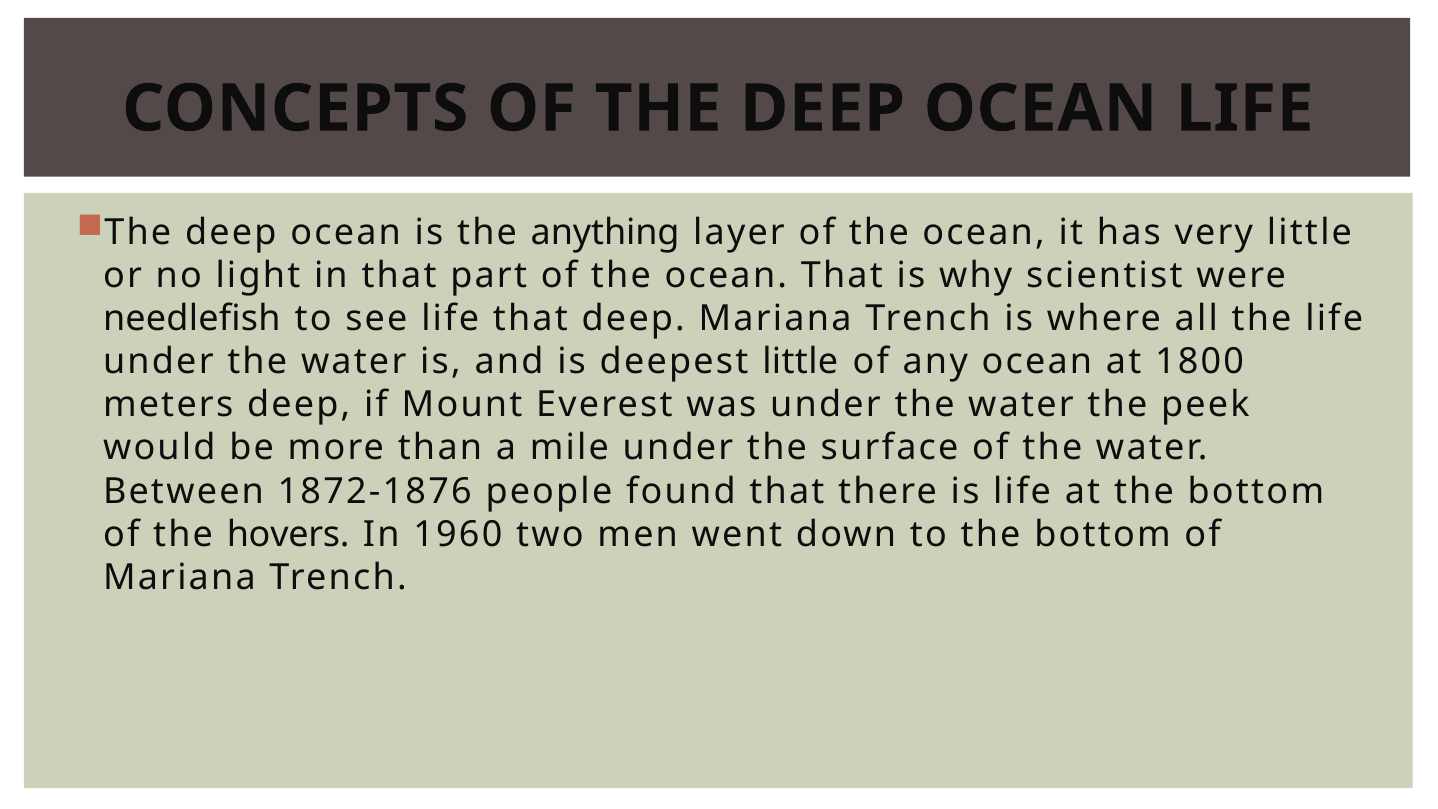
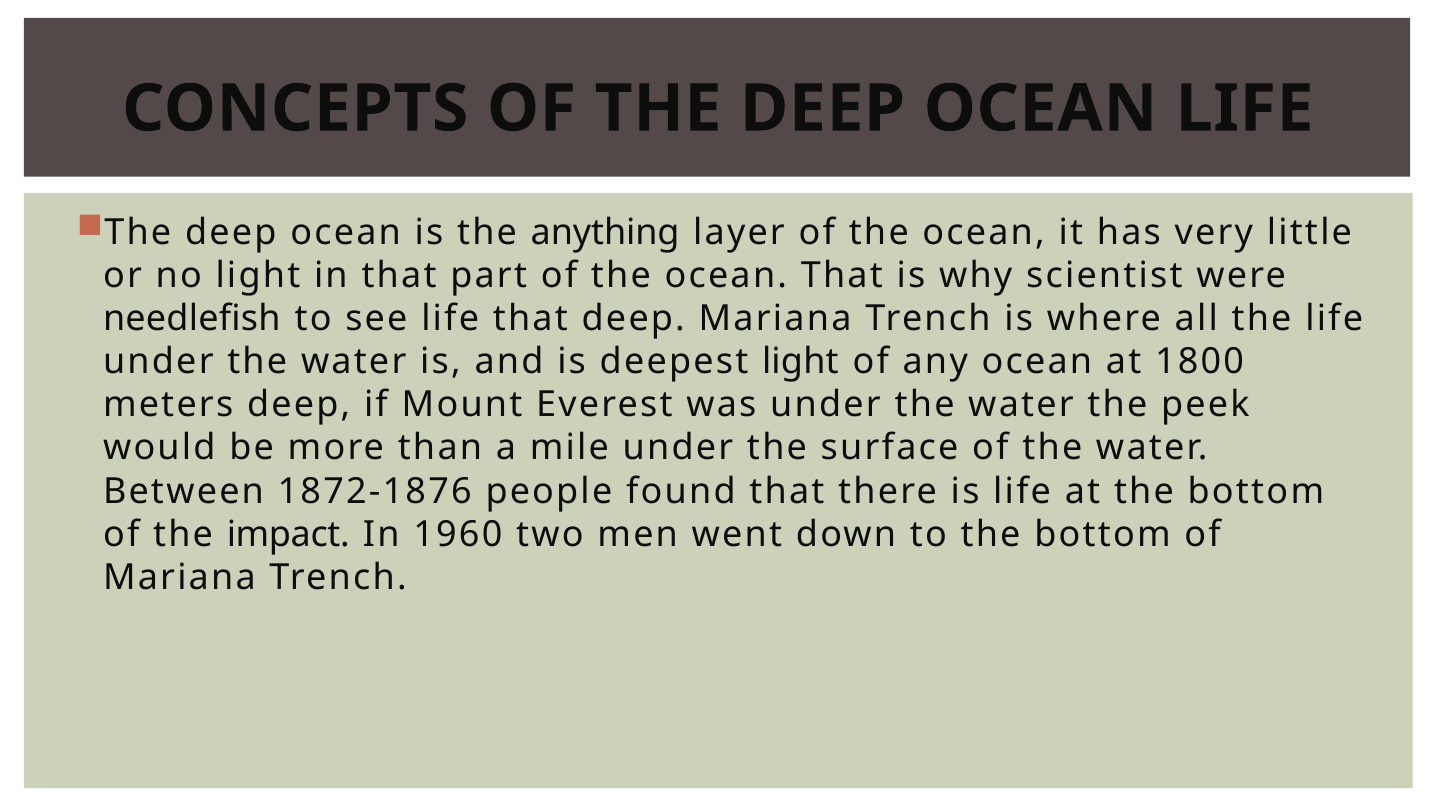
deepest little: little -> light (800, 362)
hovers: hovers -> impact (288, 534)
